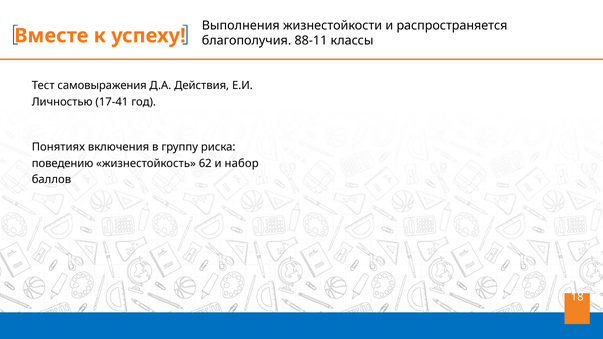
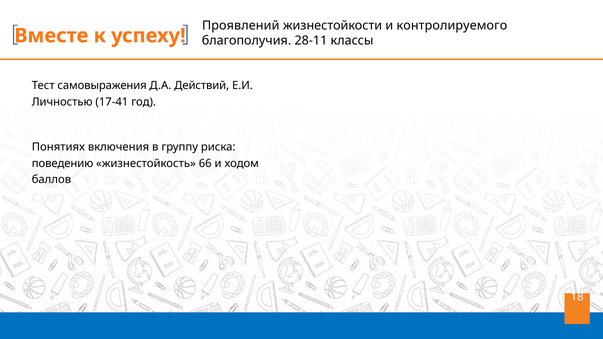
Выполнения: Выполнения -> Проявлений (241, 26)
распространяется: распространяется -> контролируемого (452, 26)
88-11: 88-11 -> 28-11 (311, 41)
Действия: Действия -> Действий (202, 86)
62: 62 -> 66 (205, 163)
набор: набор -> ходом (242, 163)
